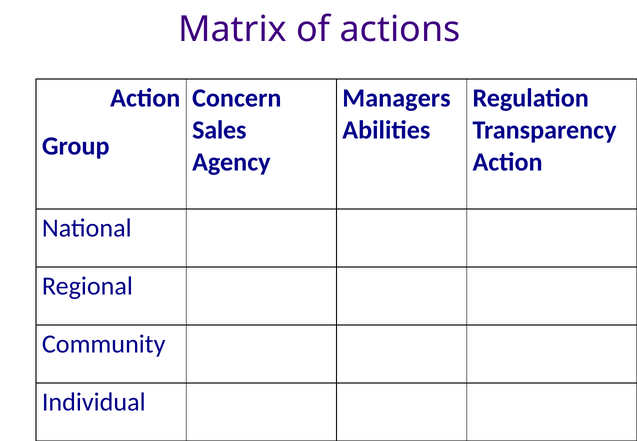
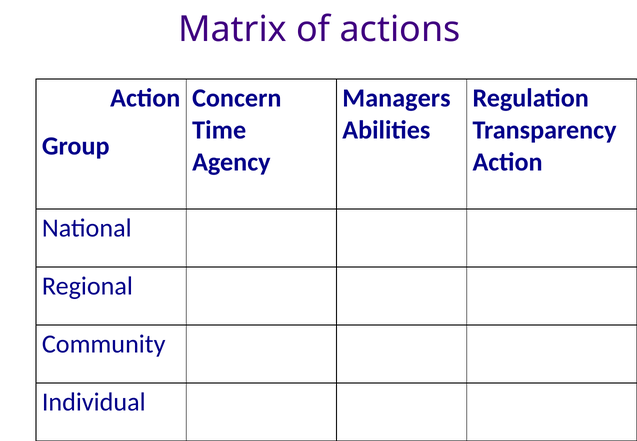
Sales: Sales -> Time (219, 130)
